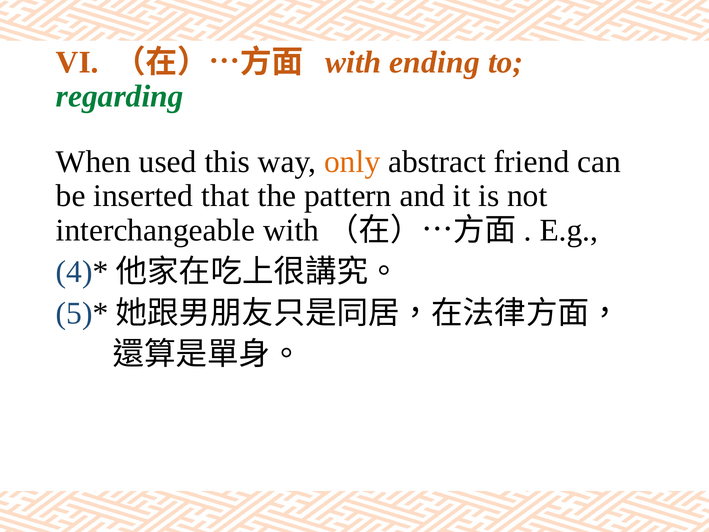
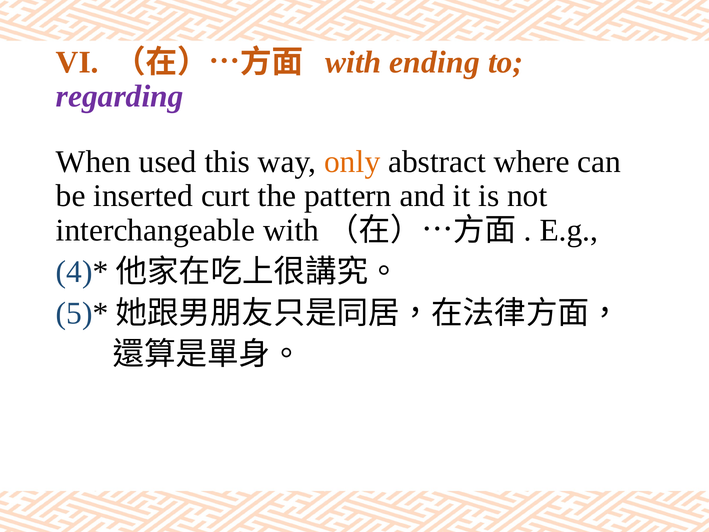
regarding colour: green -> purple (120, 97)
friend: friend -> where (532, 162)
that: that -> curt (226, 196)
